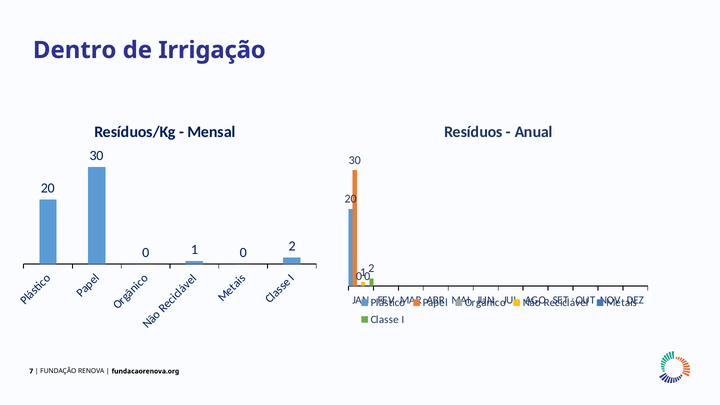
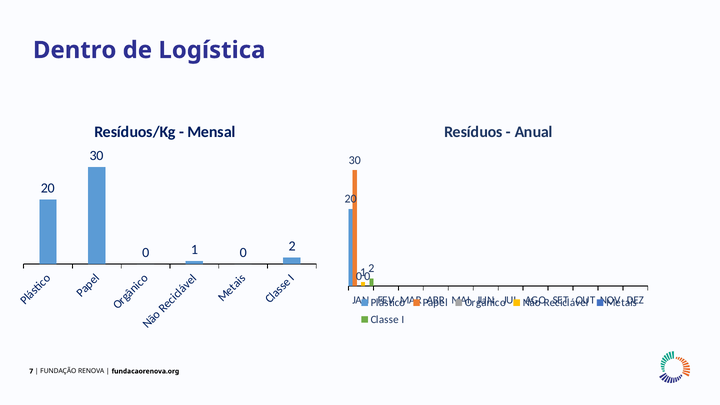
Irrigação: Irrigação -> Logística (212, 50)
